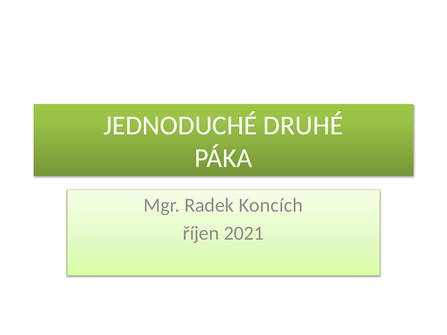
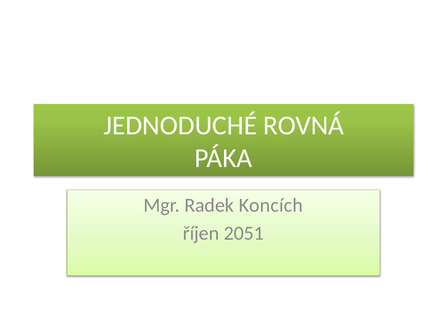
DRUHÉ: DRUHÉ -> ROVNÁ (303, 126)
2021: 2021 -> 2051 (244, 233)
